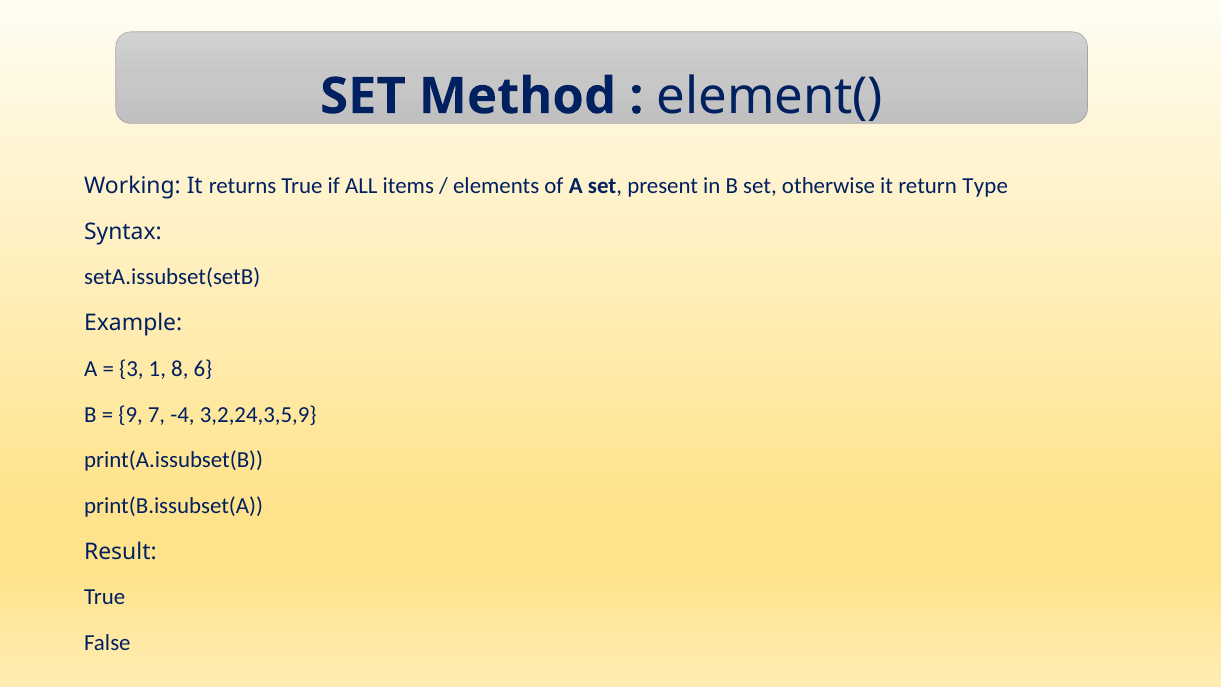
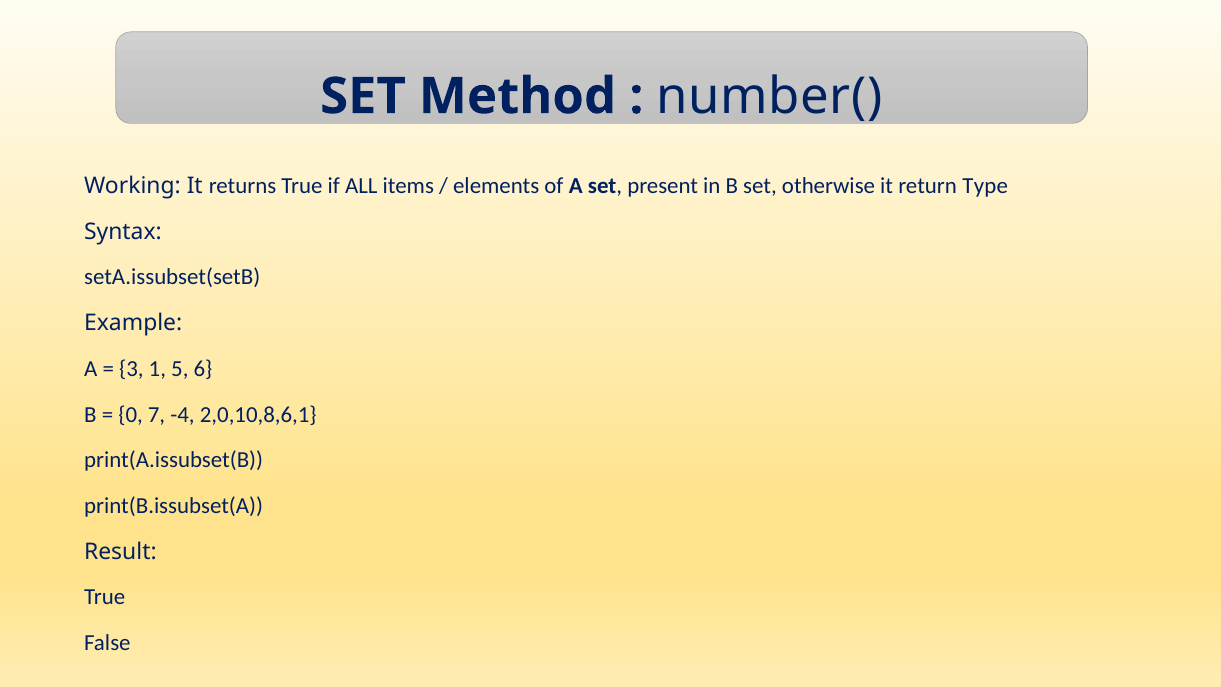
element(: element( -> number( (770, 96)
8: 8 -> 5 (180, 369)
9: 9 -> 0 (131, 414)
3,2,24,3,5,9: 3,2,24,3,5,9 -> 2,0,10,8,6,1 (258, 414)
